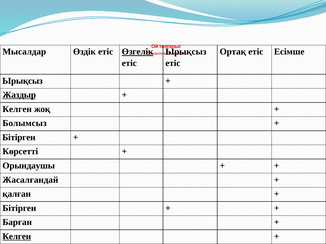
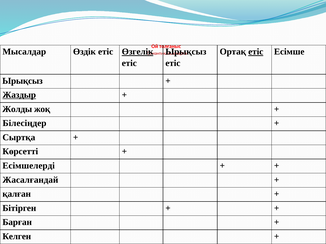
етіс underline: none -> present (256, 52)
Келген: Келген -> Жолды (17, 109)
Болымсыз: Болымсыз -> Білесіңдер (25, 123)
Бітірген: Бітірген -> Сыртқа (19, 138)
Орындаушы: Орындаушы -> Есімшелерді (29, 166)
Келген underline: present -> none (17, 237)
